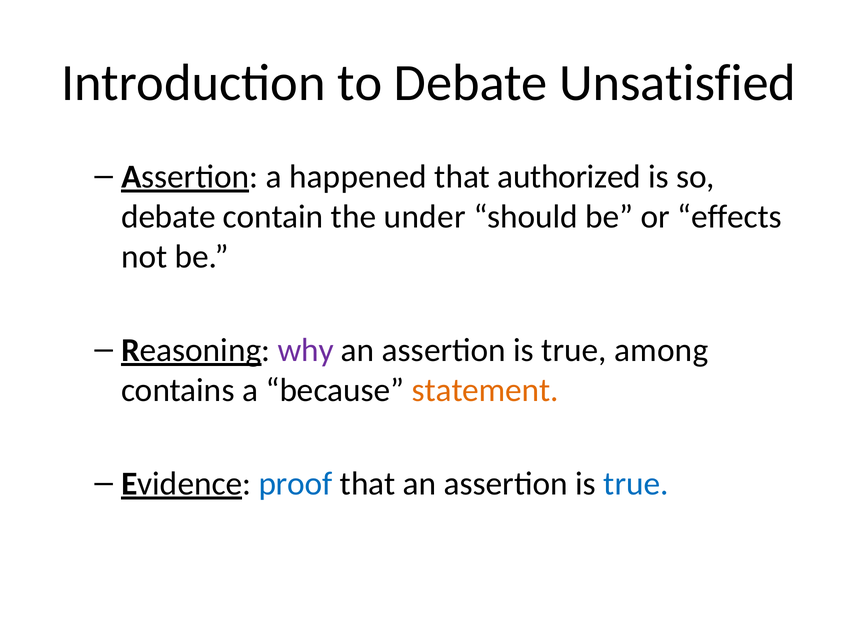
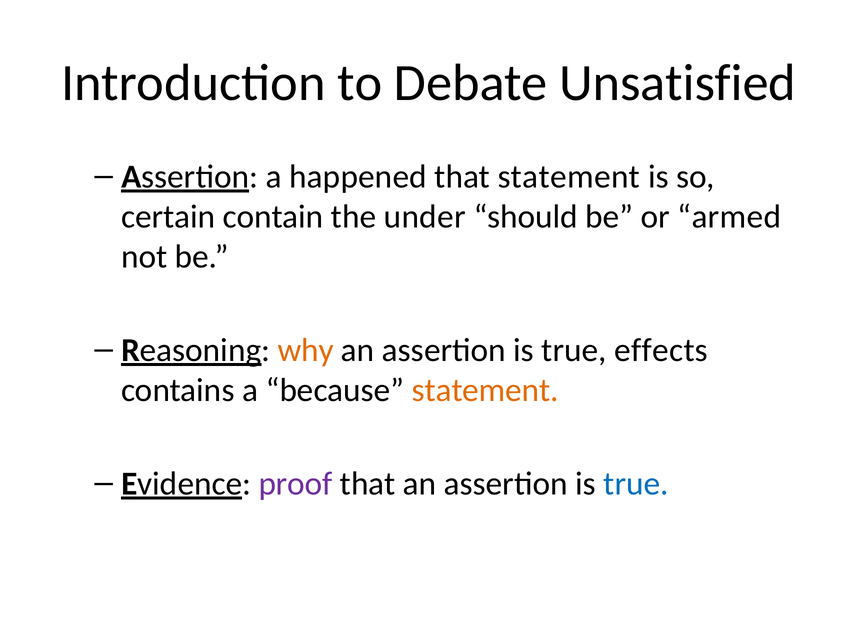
that authorized: authorized -> statement (569, 177)
debate: debate -> certain (168, 217)
effects: effects -> armed (729, 217)
why colour: purple -> orange (306, 350)
among: among -> effects (661, 350)
proof colour: blue -> purple (296, 484)
